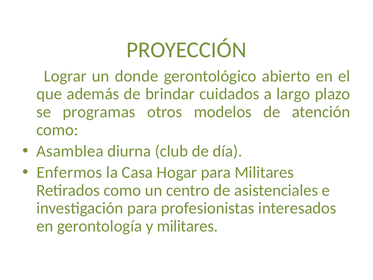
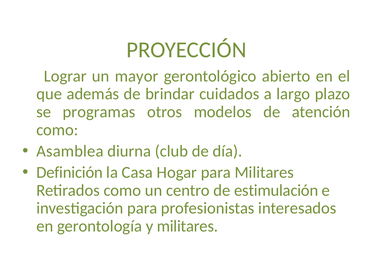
donde: donde -> mayor (137, 76)
Enfermos: Enfermos -> Definición (70, 172)
asistenciales: asistenciales -> estimulación (276, 190)
